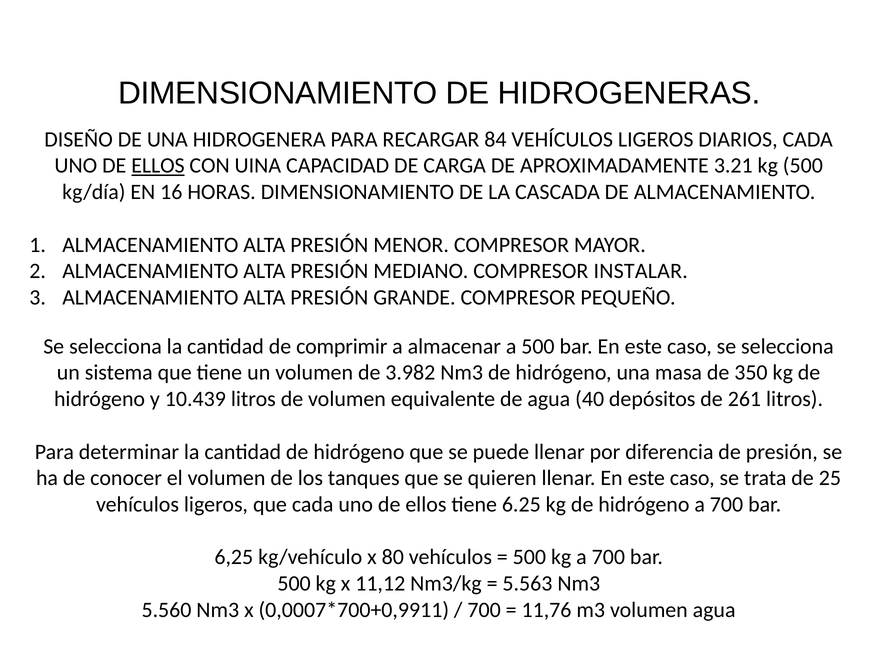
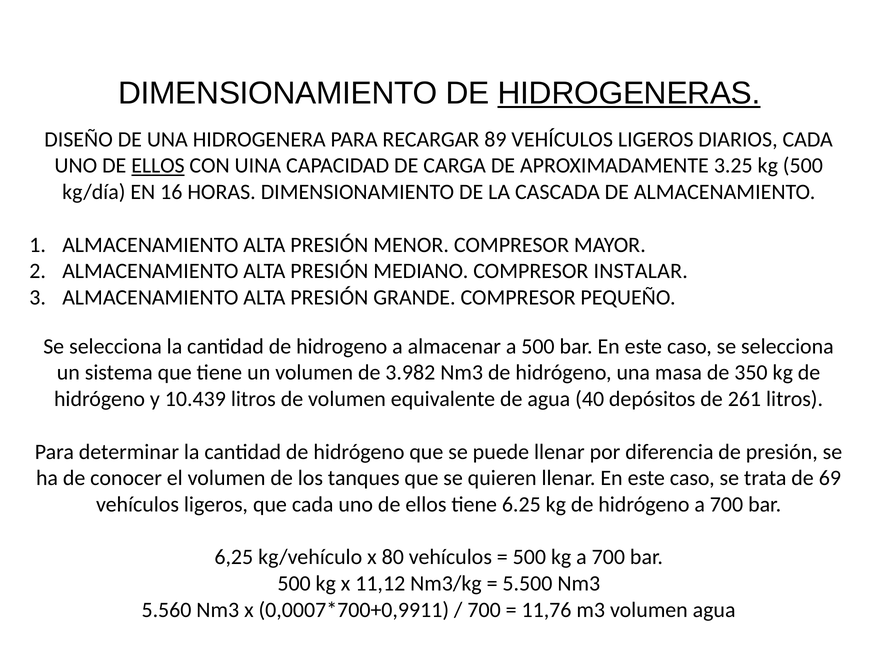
HIDROGENERAS underline: none -> present (629, 93)
84: 84 -> 89 (495, 139)
3.21: 3.21 -> 3.25 (733, 166)
comprimir: comprimir -> hidrogeno (342, 346)
25: 25 -> 69 (830, 478)
5.563: 5.563 -> 5.500 (527, 583)
